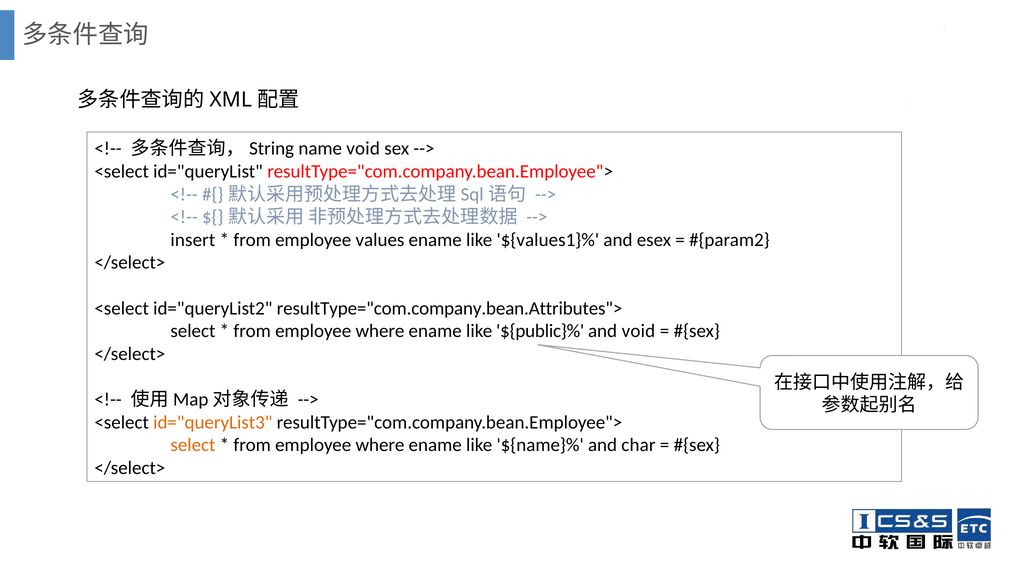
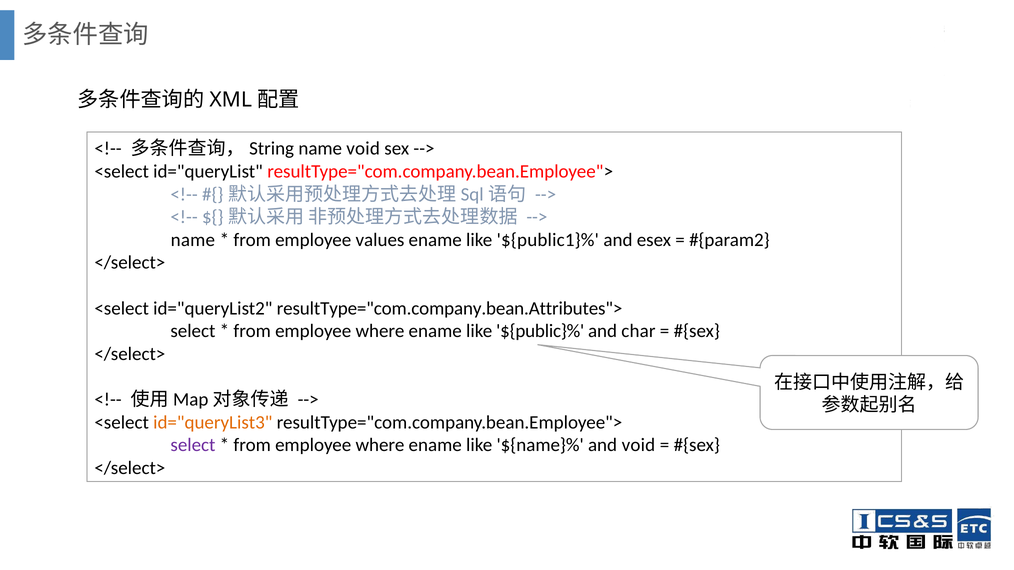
insert: insert -> name (193, 240)
${values1}%: ${values1}% -> ${public1}% (548, 240)
and void: void -> char (638, 331)
select colour: orange -> purple (193, 445)
and char: char -> void (638, 445)
